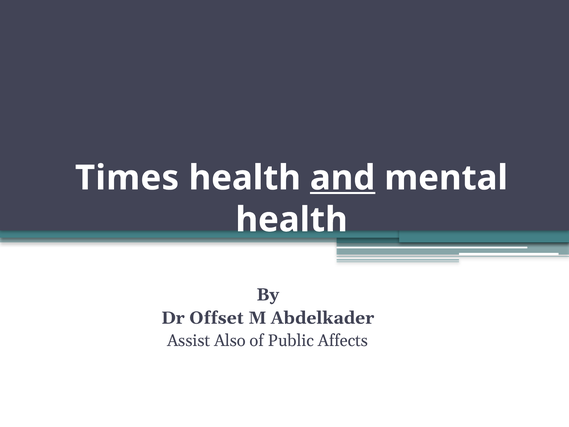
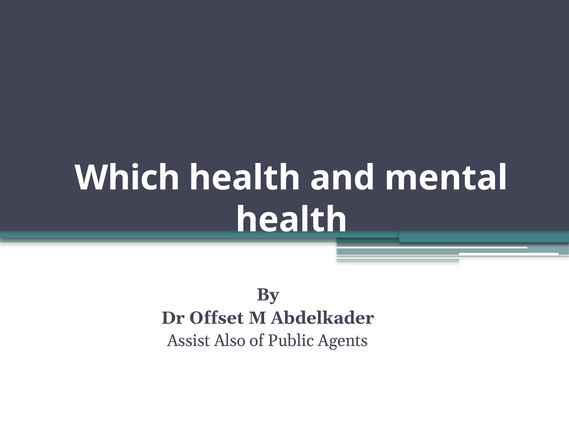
Times: Times -> Which (127, 178)
and underline: present -> none (343, 178)
Affects: Affects -> Agents (343, 340)
